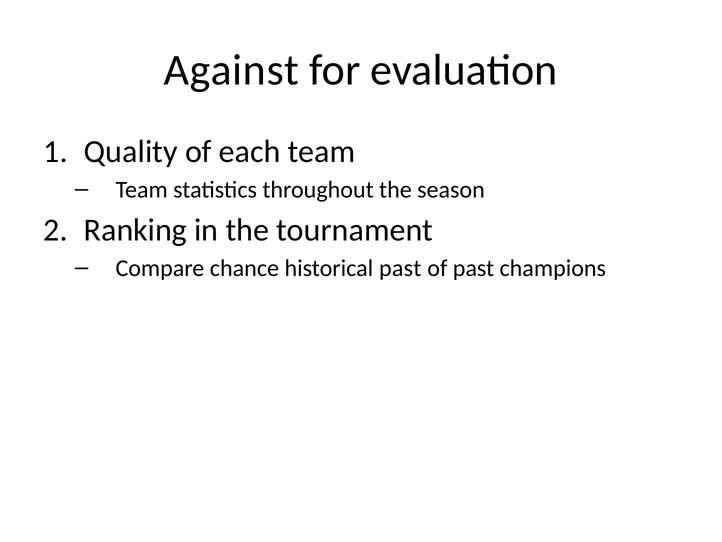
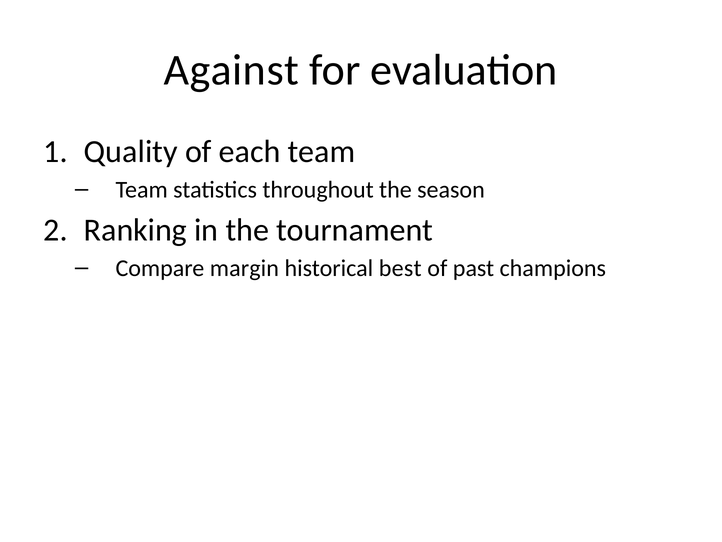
chance: chance -> margin (244, 268)
historical past: past -> best (400, 268)
